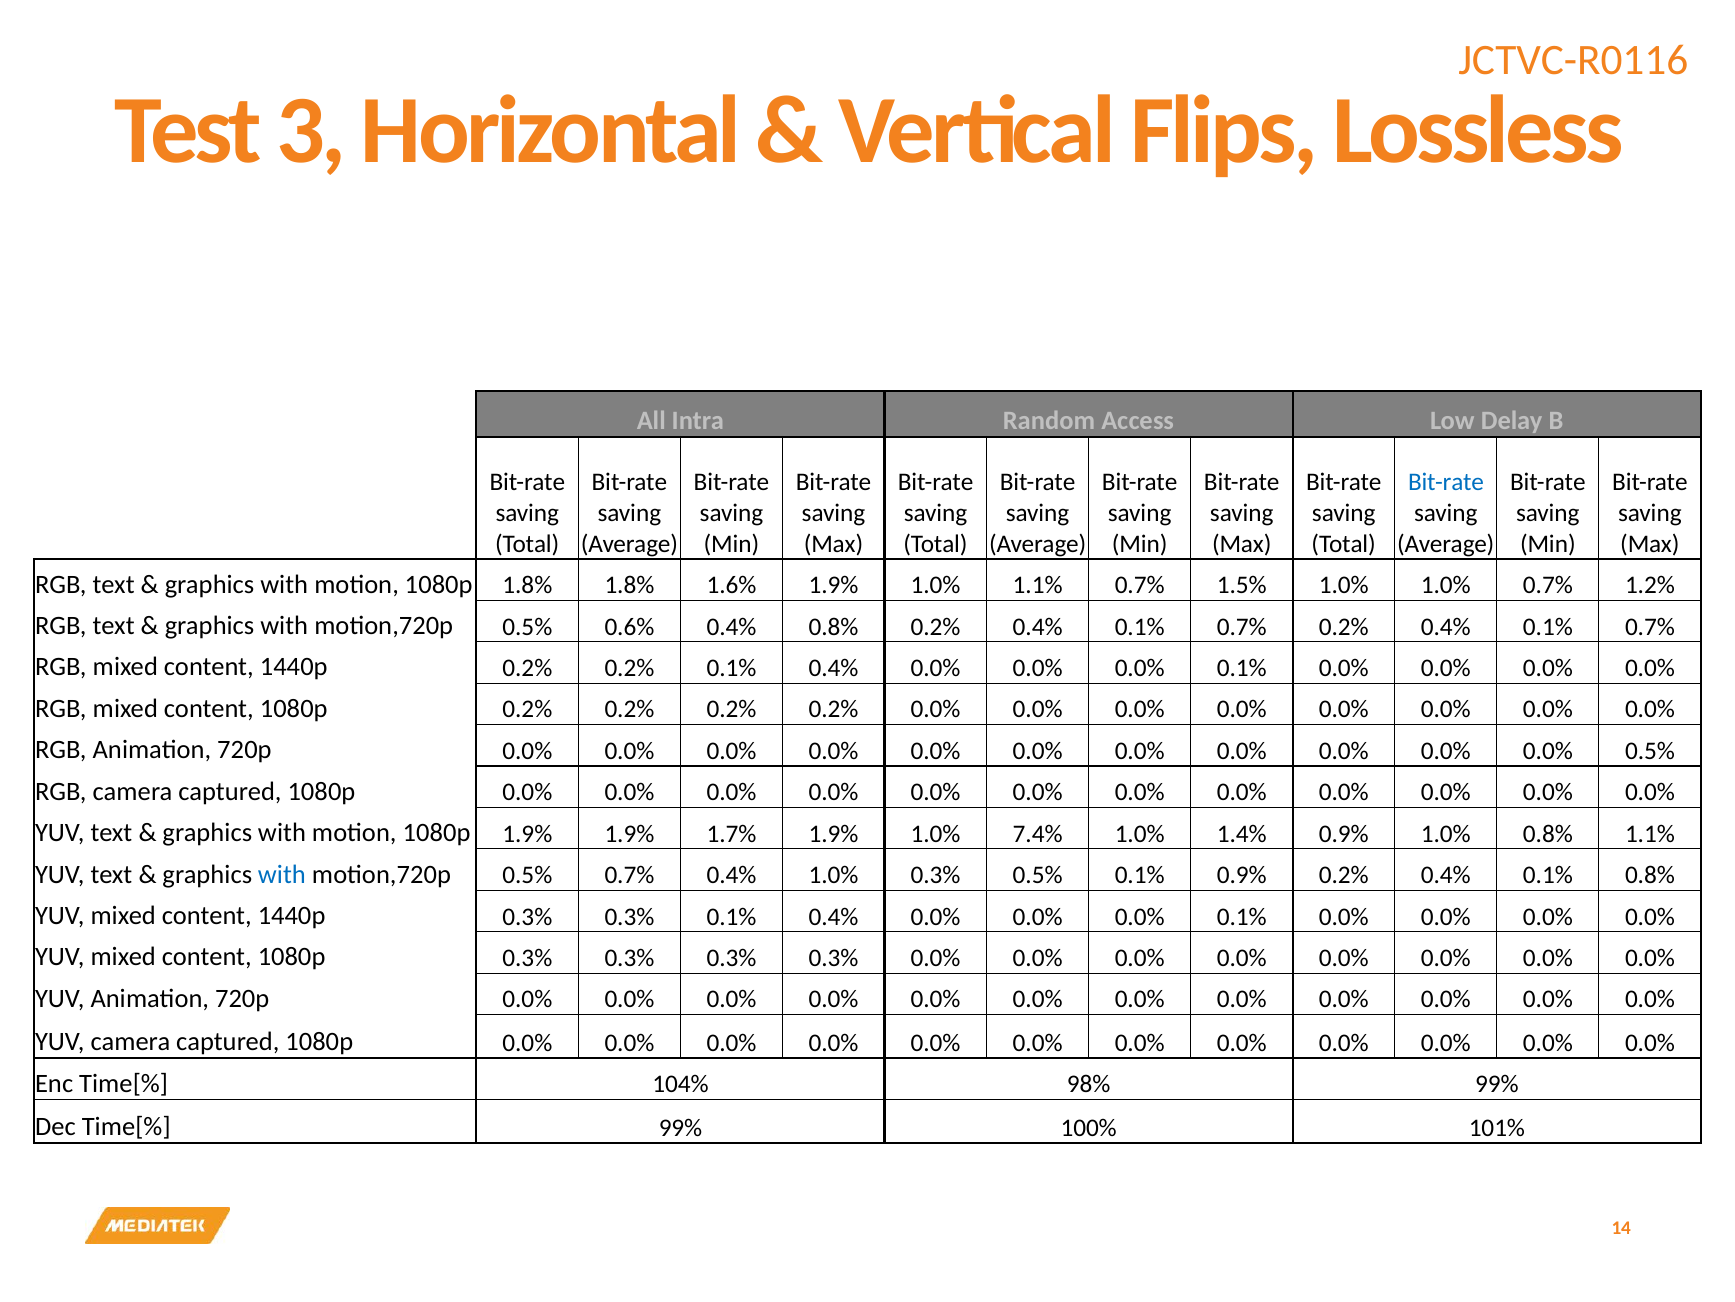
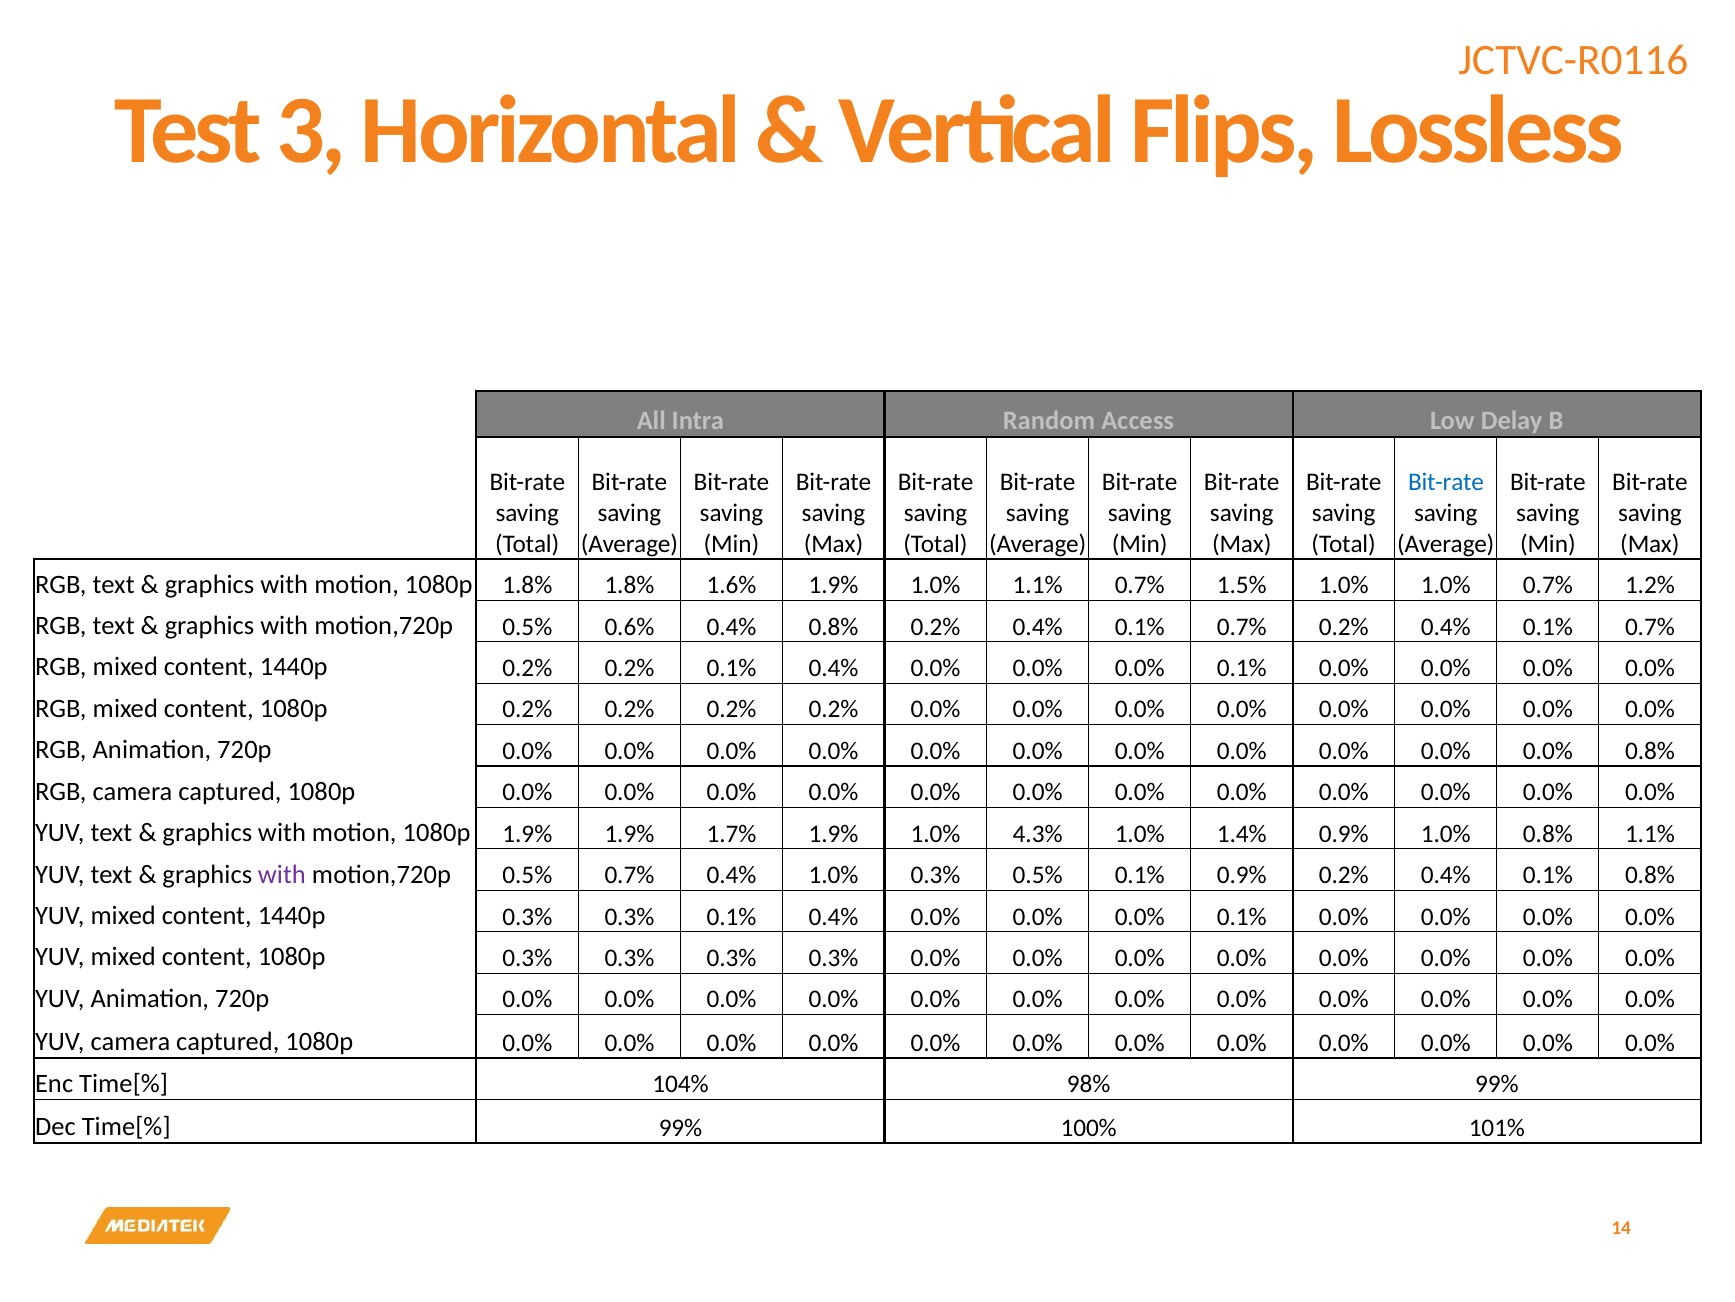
0.0% 0.5%: 0.5% -> 0.8% (1650, 751)
7.4%: 7.4% -> 4.3% (1038, 833)
with colour: blue -> purple (282, 874)
